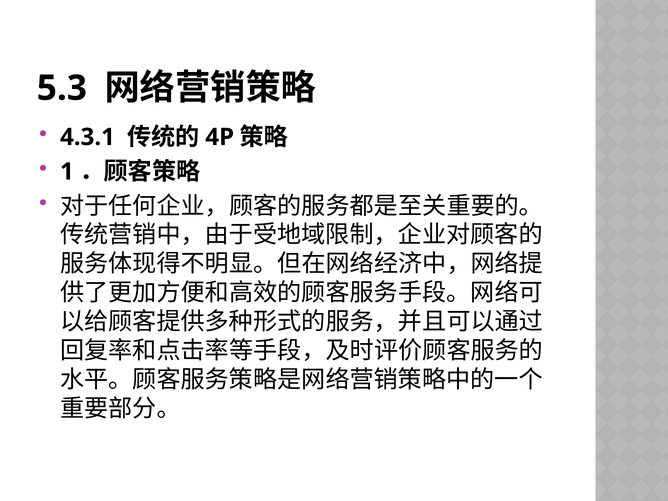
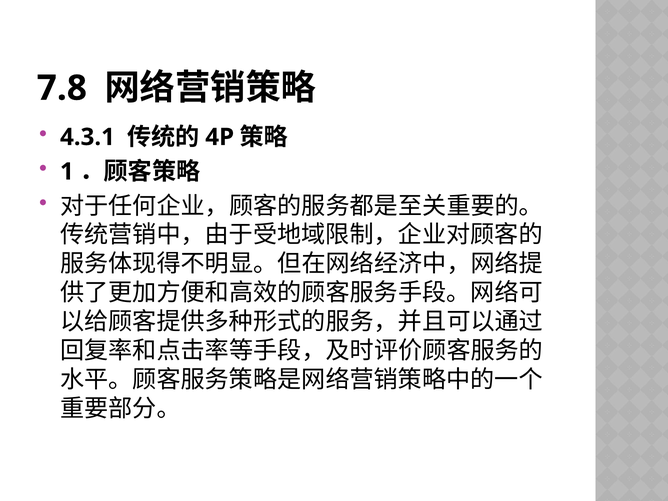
5.3: 5.3 -> 7.8 (62, 88)
